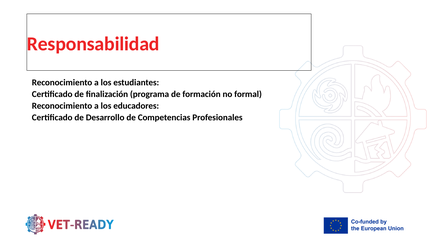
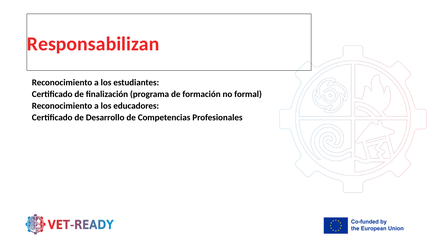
Responsabilidad: Responsabilidad -> Responsabilizan (93, 44)
